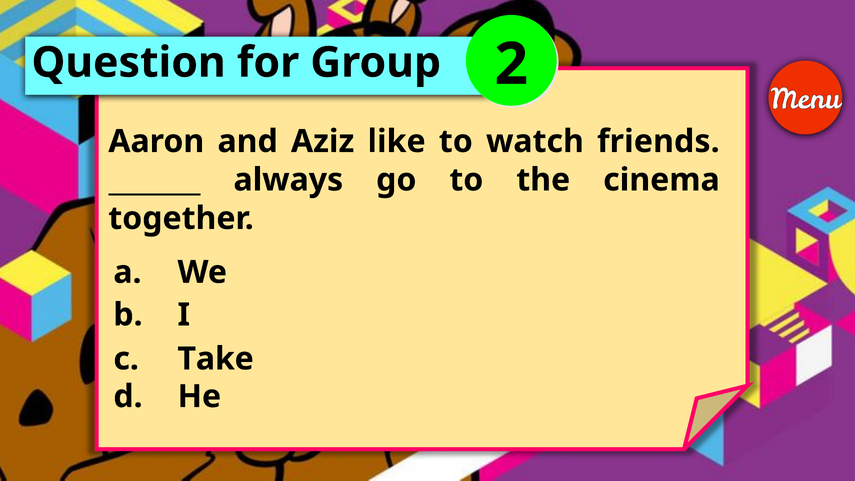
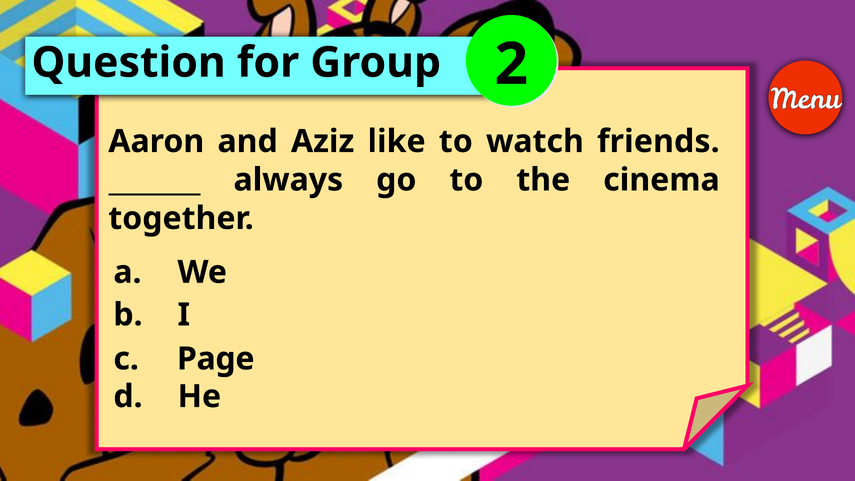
Take: Take -> Page (216, 359)
